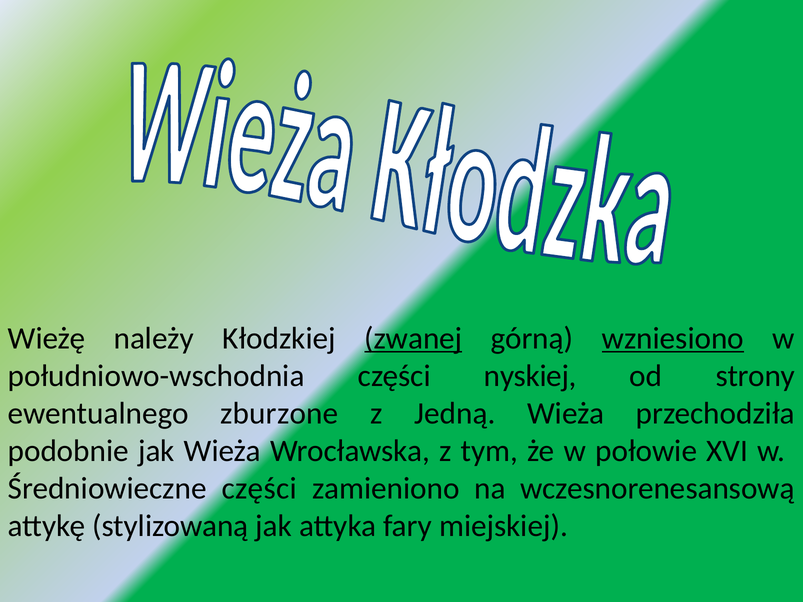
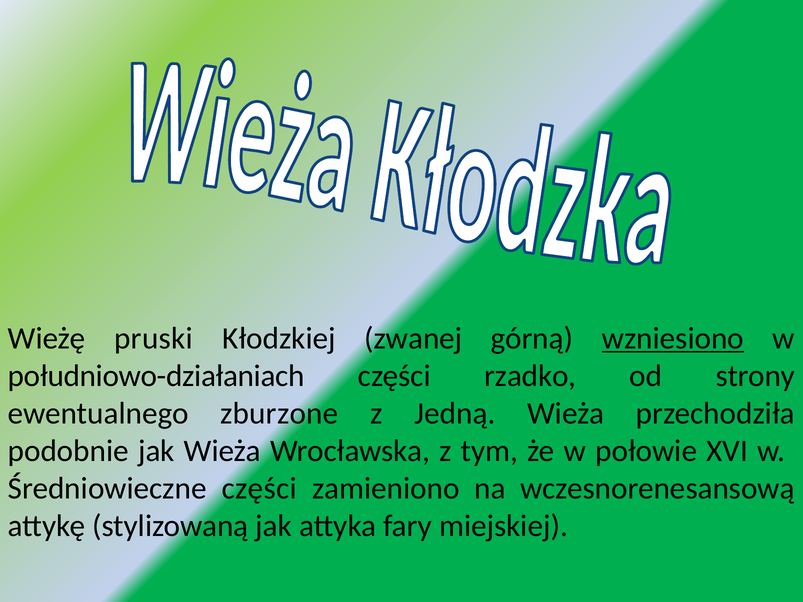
należy: należy -> pruski (154, 339)
zwanej underline: present -> none (413, 339)
południowo-wschodnia: południowo-wschodnia -> południowo-działaniach (156, 376)
nyskiej: nyskiej -> rzadko (530, 376)
